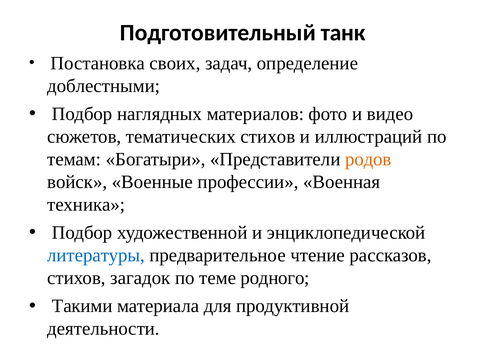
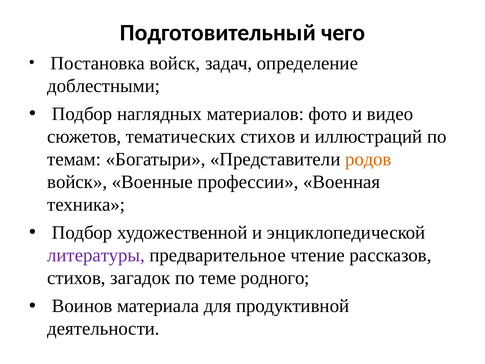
танк: танк -> чего (343, 33)
Постановка своих: своих -> войск (175, 63)
литературы colour: blue -> purple (96, 255)
Такими: Такими -> Воинов (82, 306)
